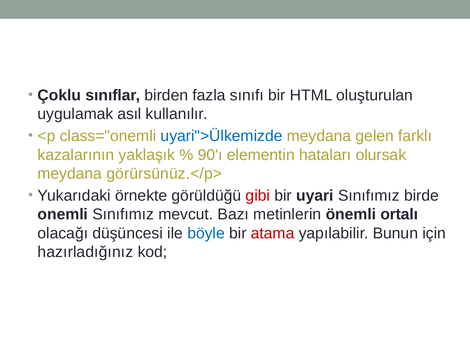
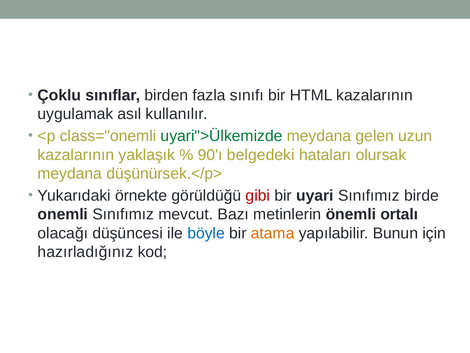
HTML oluşturulan: oluşturulan -> kazalarının (375, 95)
uyari">Ülkemizde colour: blue -> green (222, 136)
farklı: farklı -> uzun (415, 136)
elementin: elementin -> belgedeki (261, 155)
görürsünüz.</p>: görürsünüz.</p> -> düşünürsek.</p> (164, 173)
atama colour: red -> orange (273, 233)
